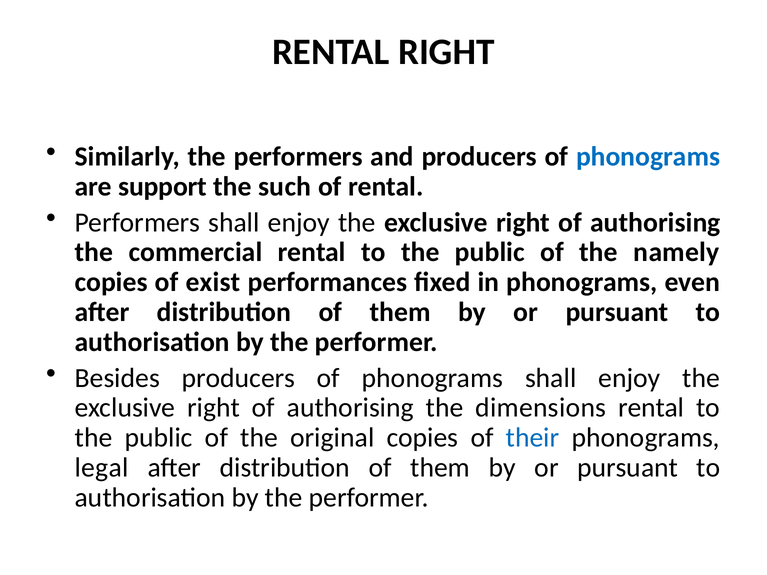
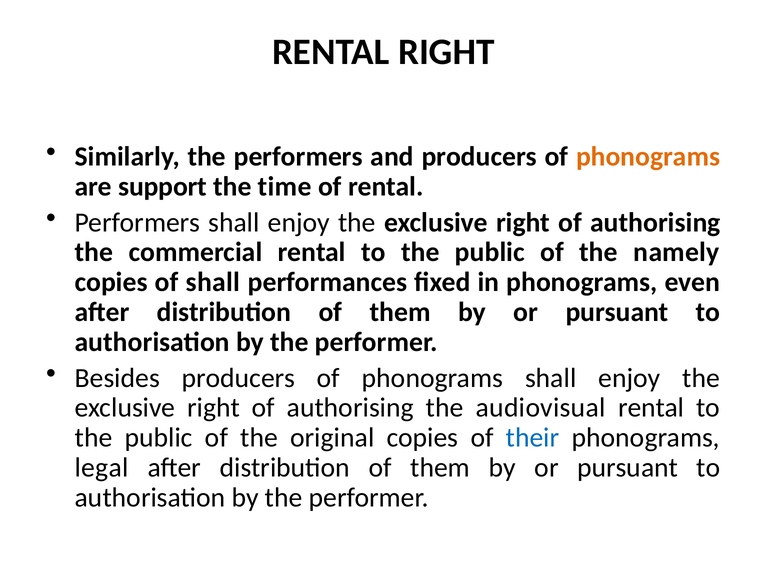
phonograms colour: blue -> orange (648, 157)
such: such -> time (285, 187)
of exist: exist -> shall (213, 282)
dimensions: dimensions -> audiovisual (541, 408)
